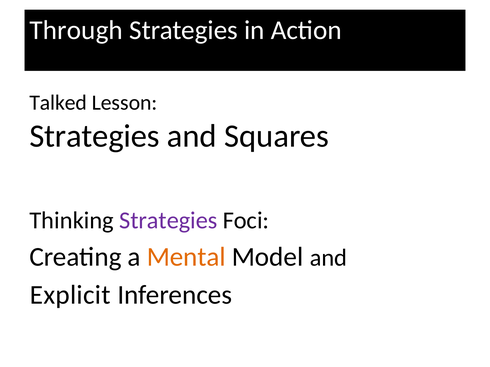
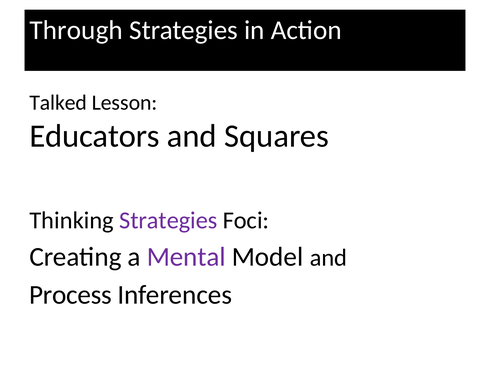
Strategies: Strategies -> Educators (95, 136)
Mental colour: orange -> purple (186, 257)
Explicit: Explicit -> Process (70, 295)
